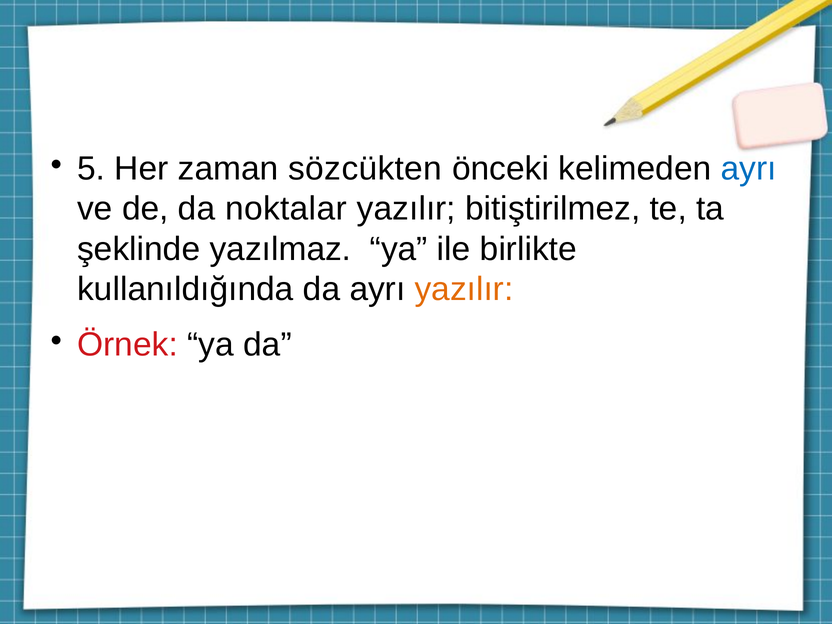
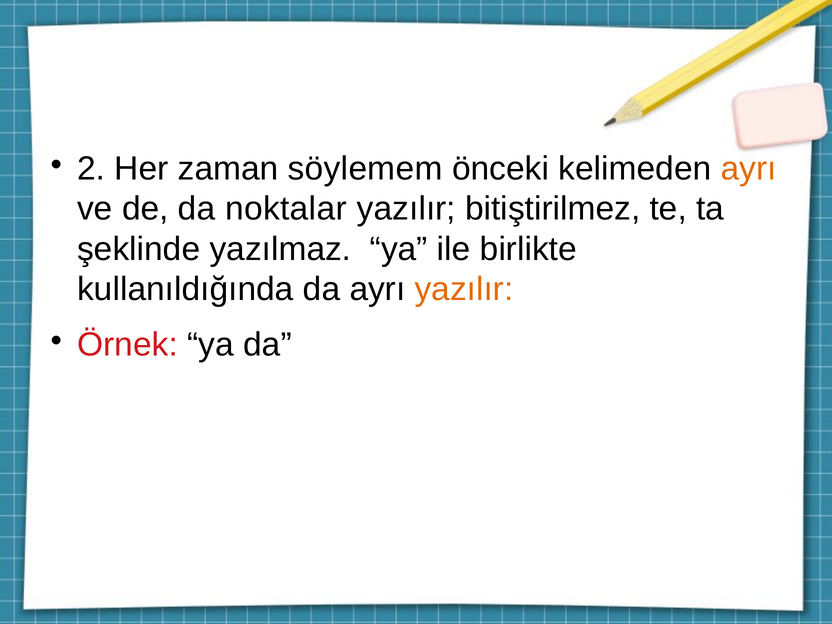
5: 5 -> 2 (91, 169)
sözcükten: sözcükten -> söylemem (365, 169)
ayrı colour: blue -> orange (749, 169)
